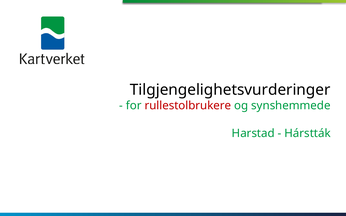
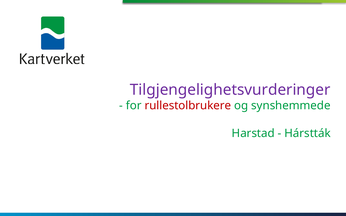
Tilgjengelighetsvurderinger colour: black -> purple (230, 90)
